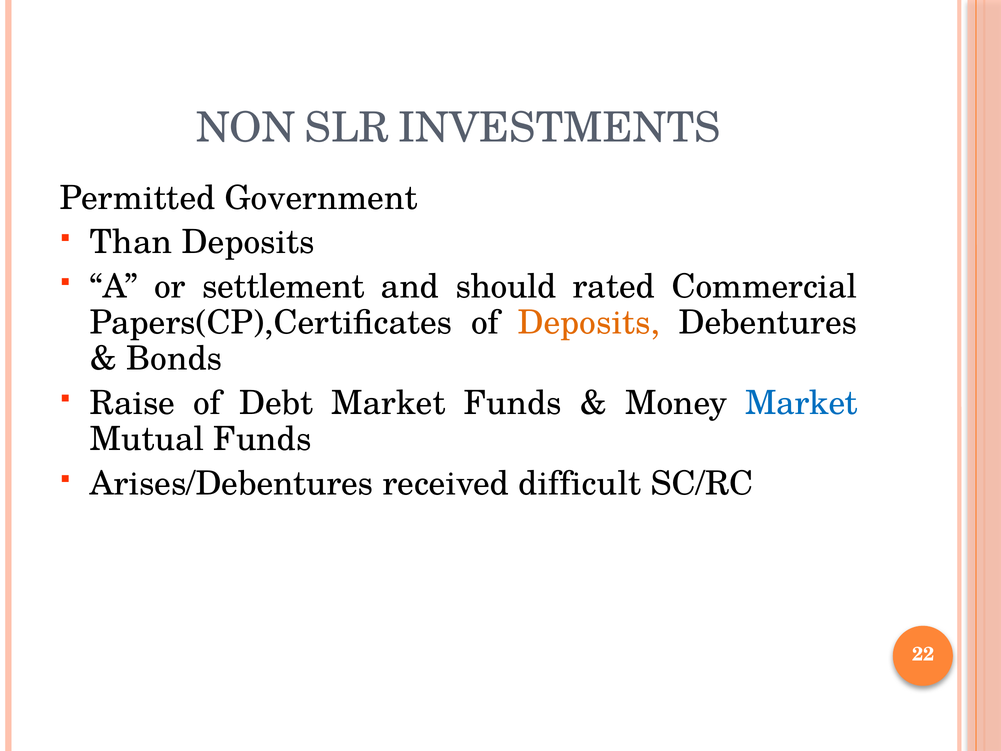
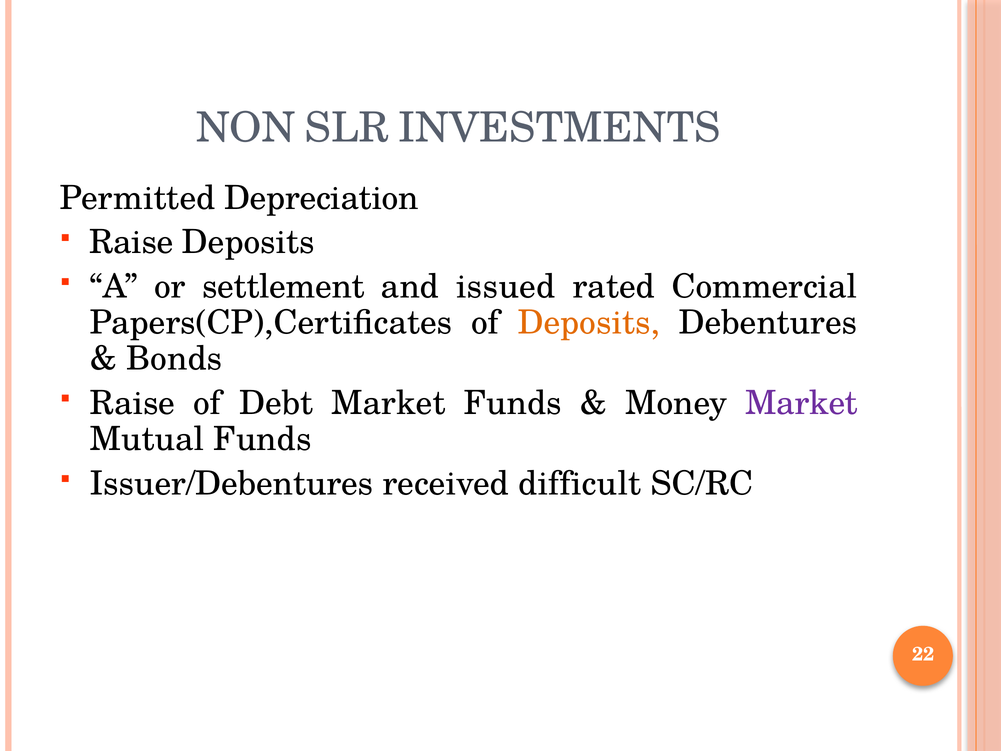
Government: Government -> Depreciation (321, 198)
Than: Than -> Raise (131, 242)
should: should -> issued (506, 287)
Market colour: blue -> purple (802, 403)
Arises/Debentures: Arises/Debentures -> Issuer/Debentures (232, 483)
